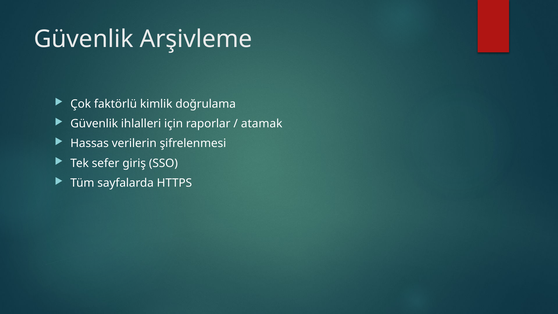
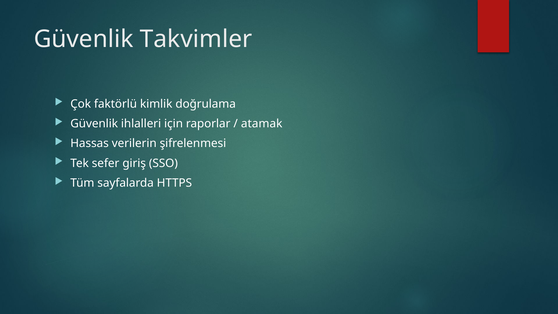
Arşivleme: Arşivleme -> Takvimler (196, 39)
